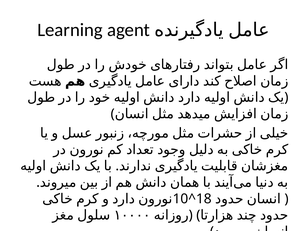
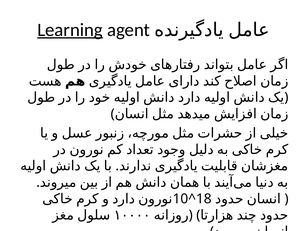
Learning underline: none -> present (70, 30)
